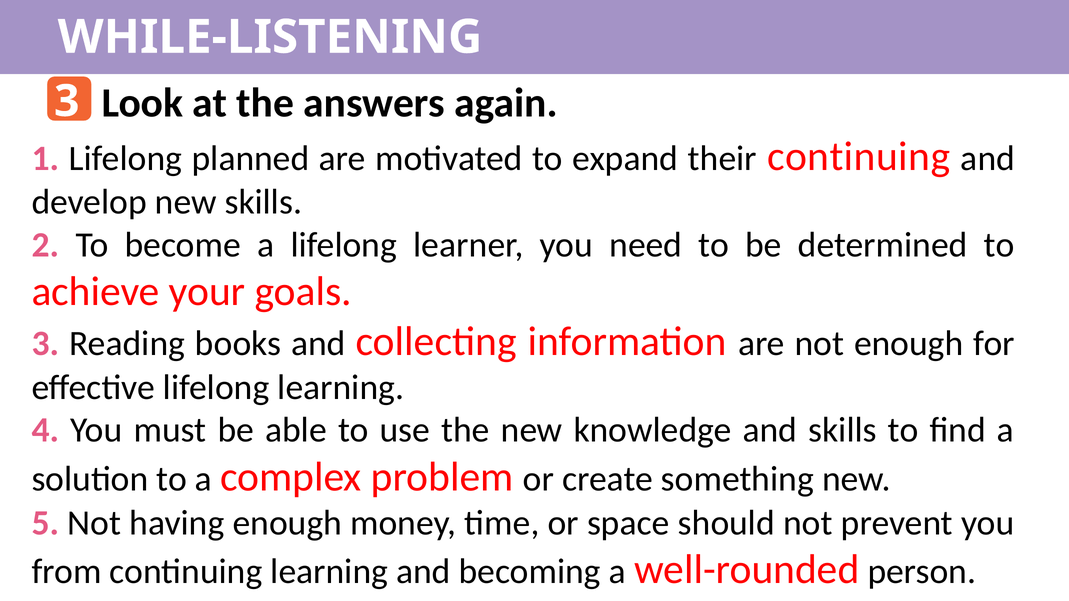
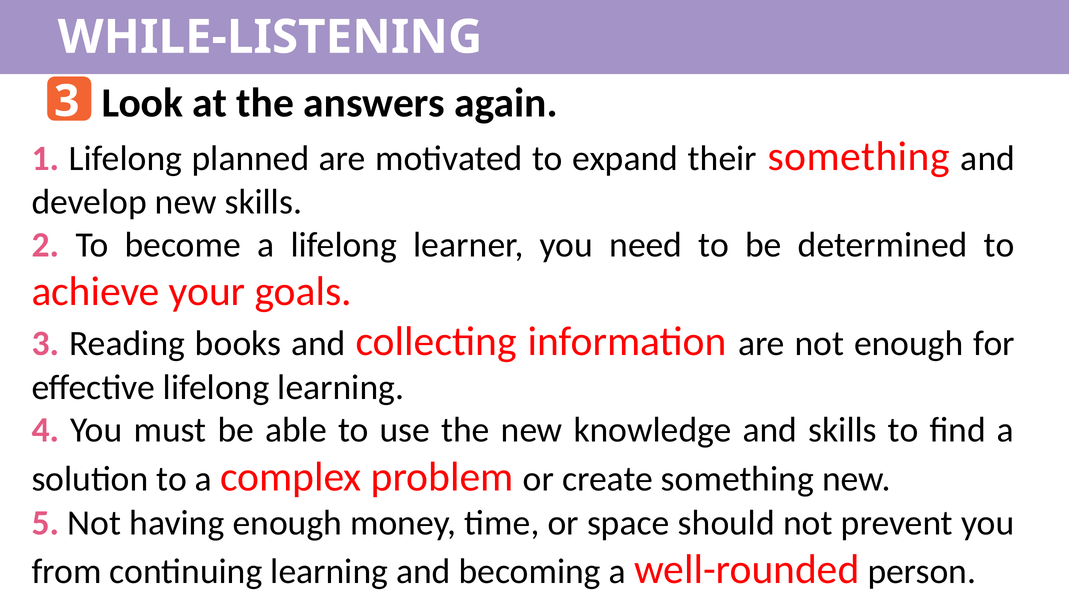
their continuing: continuing -> something (859, 156)
